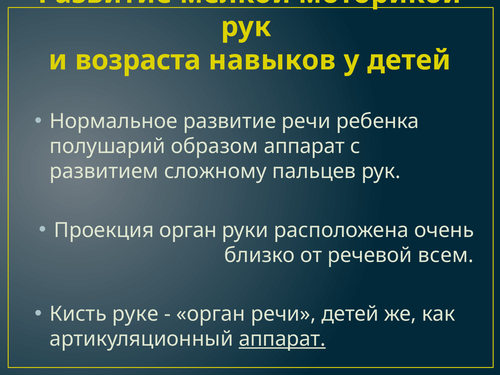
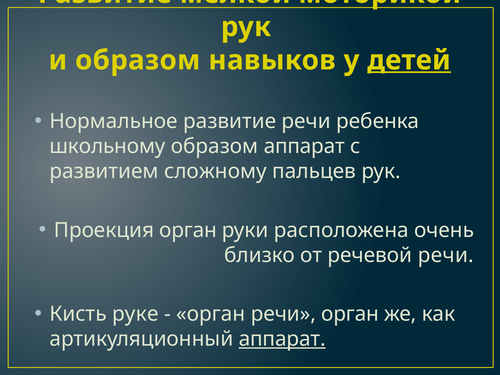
и возраста: возраста -> образом (138, 60)
детей underline: none -> present (409, 60)
полушарий: полушарий -> школьному (108, 146)
речевой всем: всем -> речи (446, 255)
речи детей: детей -> орган (350, 314)
